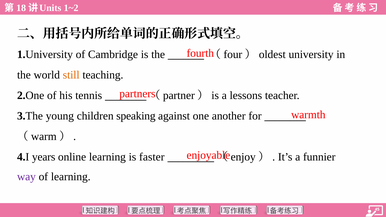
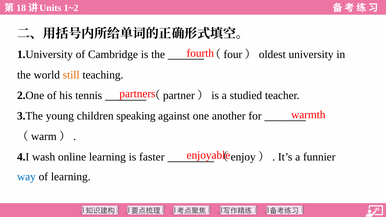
lessons: lessons -> studied (246, 96)
years: years -> wash (44, 157)
way colour: purple -> blue (26, 177)
